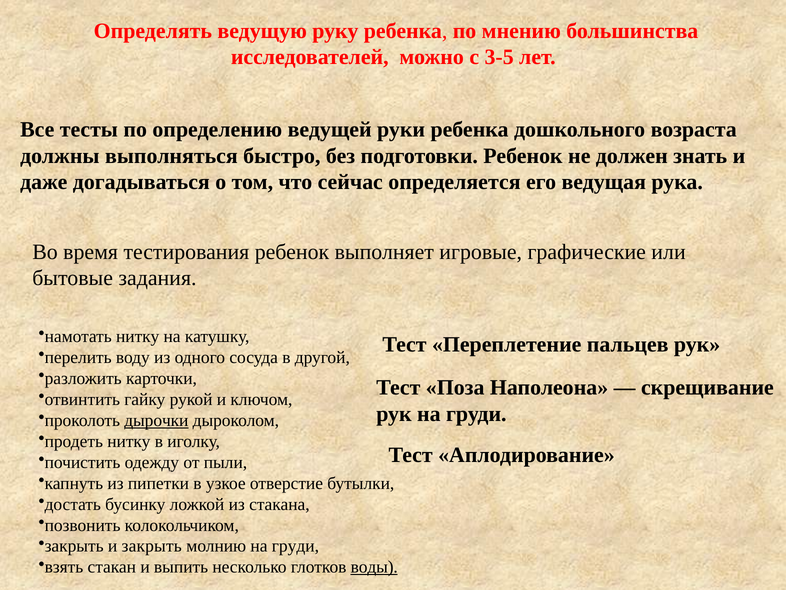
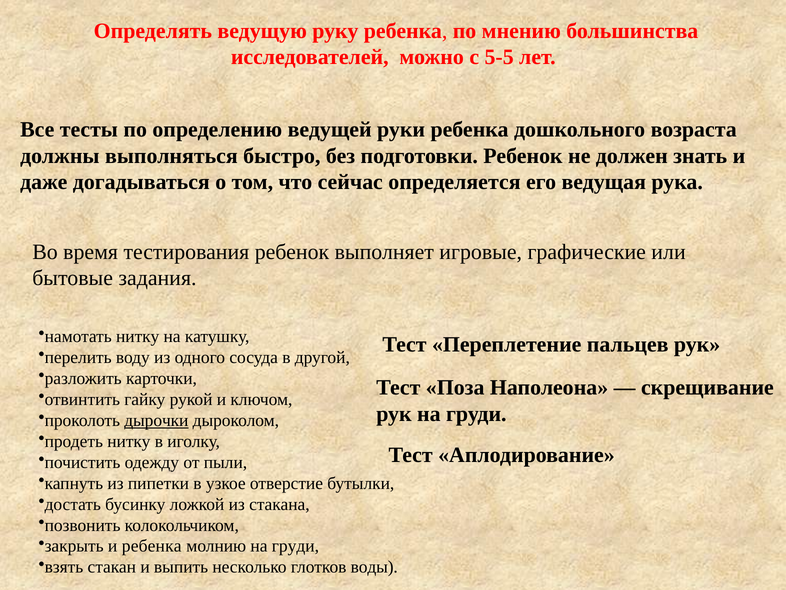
3-5: 3-5 -> 5-5 (499, 57)
и закрыть: закрыть -> ребенка (152, 546)
воды underline: present -> none (374, 567)
